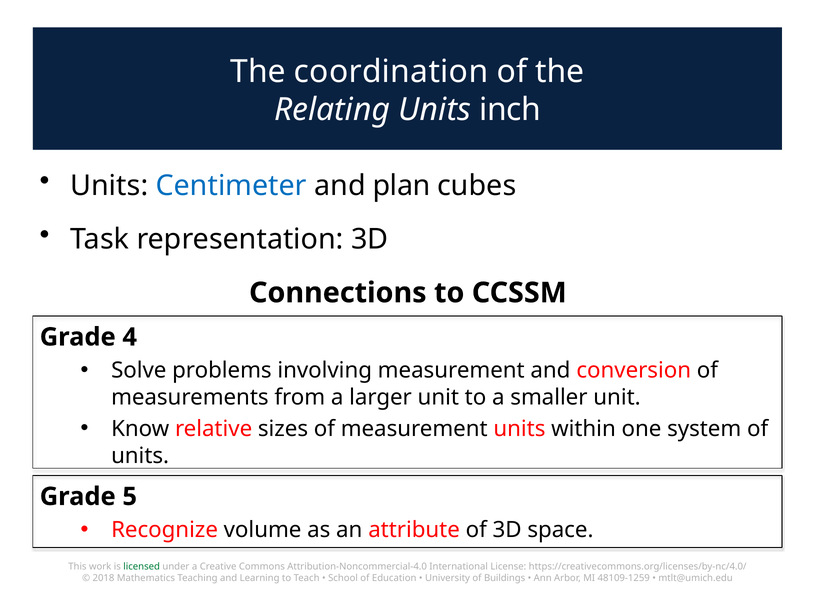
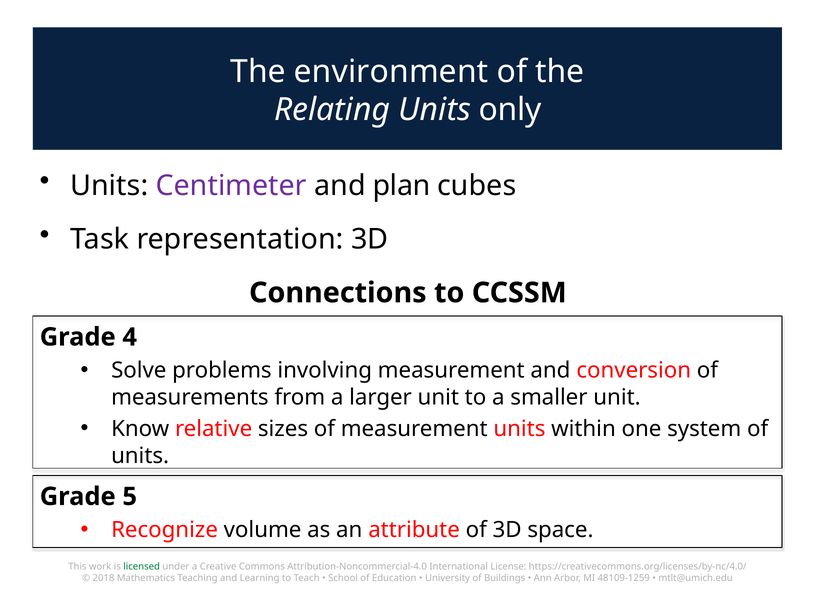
coordination: coordination -> environment (391, 72)
inch: inch -> only (510, 110)
Centimeter colour: blue -> purple (231, 185)
